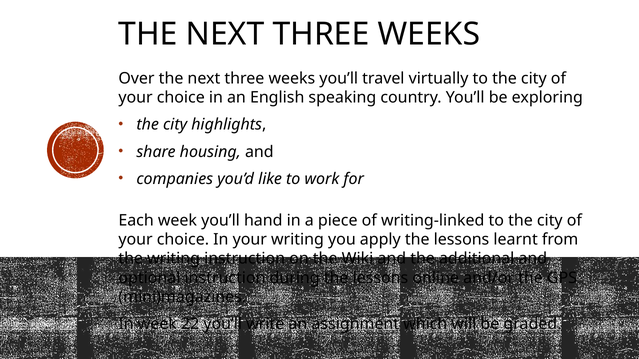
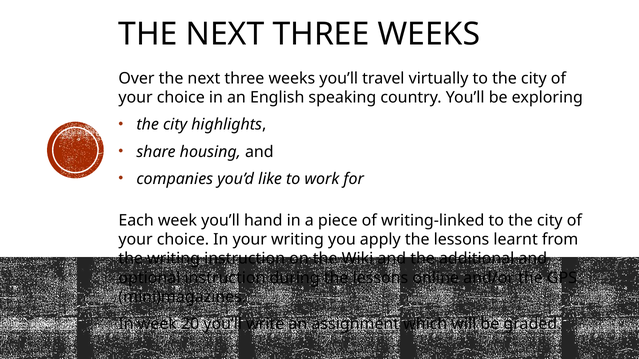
22: 22 -> 20 (190, 324)
